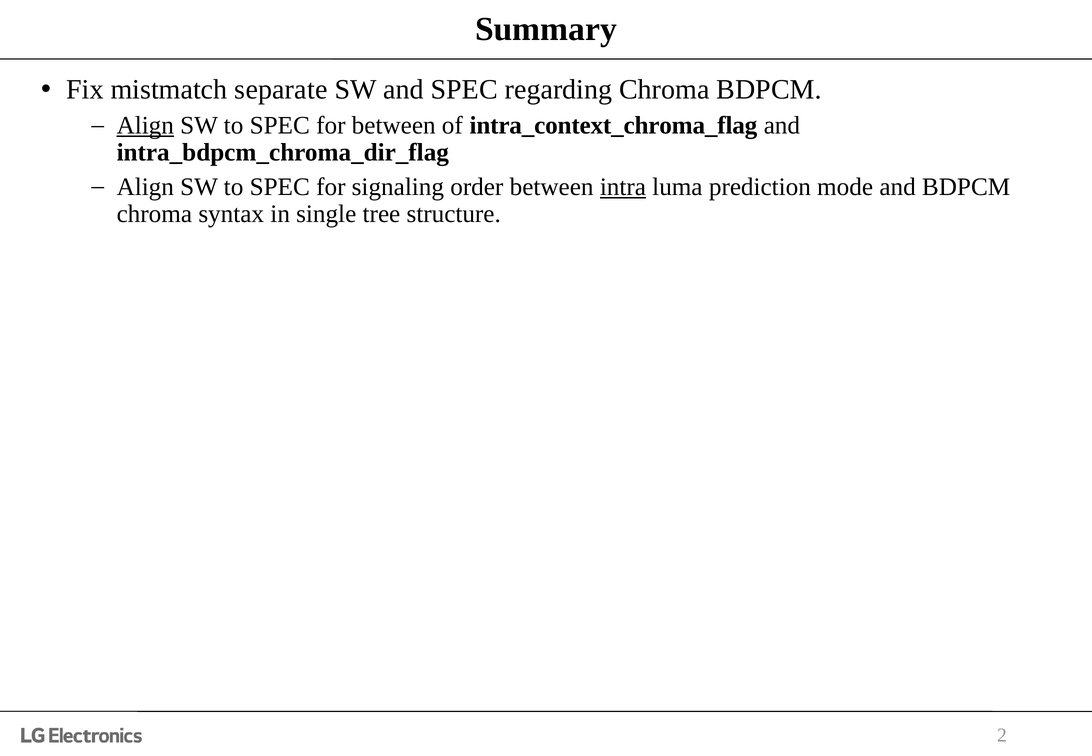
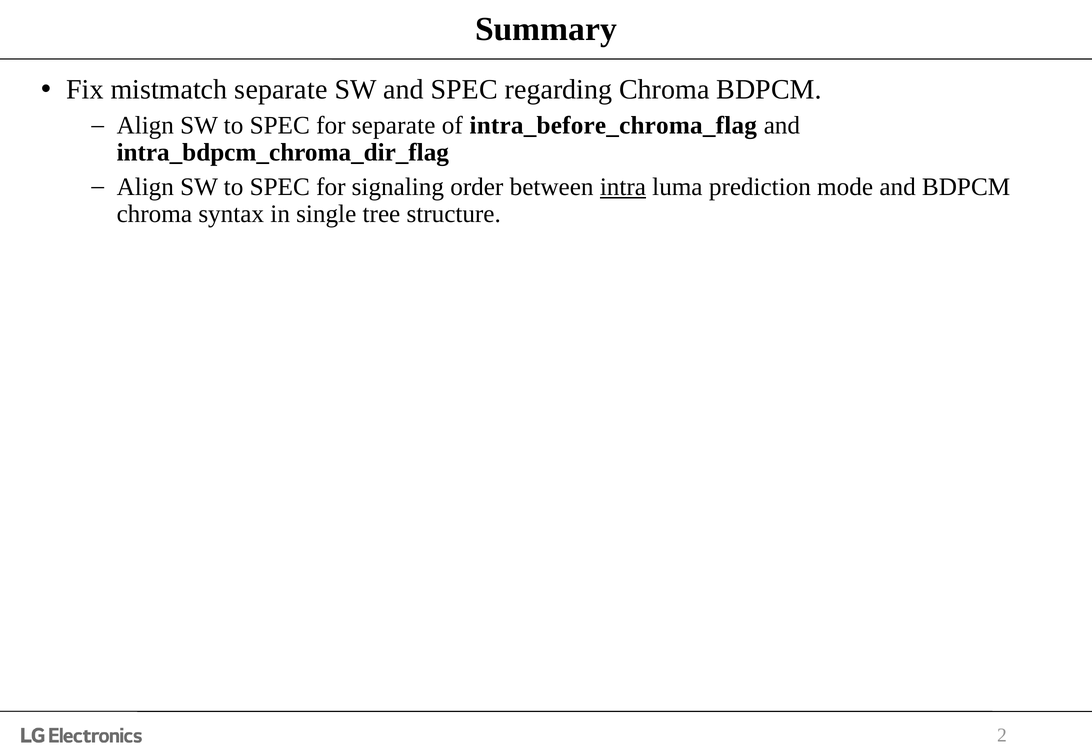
Align underline: present -> none (145, 125)
for between: between -> separate (394, 125)
intra_context_chroma_flag: intra_context_chroma_flag -> intra_before_chroma_flag (613, 125)
